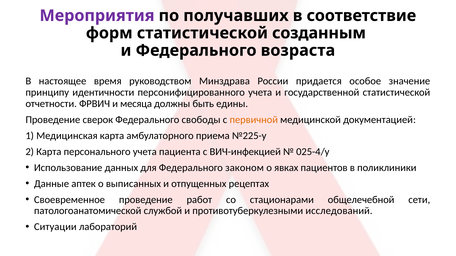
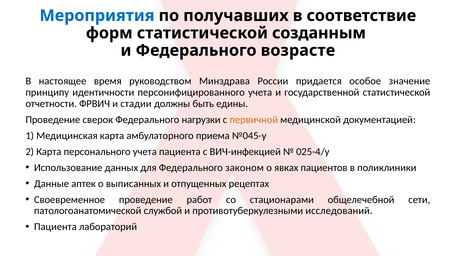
Мероприятия colour: purple -> blue (97, 16)
возраста: возраста -> возрасте (298, 51)
месяца: месяца -> стадии (136, 104)
свободы: свободы -> нагрузки (201, 120)
№225-у: №225-у -> №045-у (249, 136)
Ситуации: Ситуации -> Пациента (55, 227)
